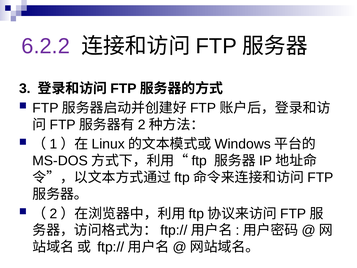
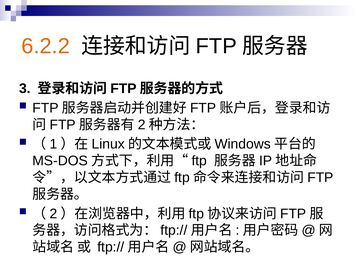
6.2.2 colour: purple -> orange (46, 46)
